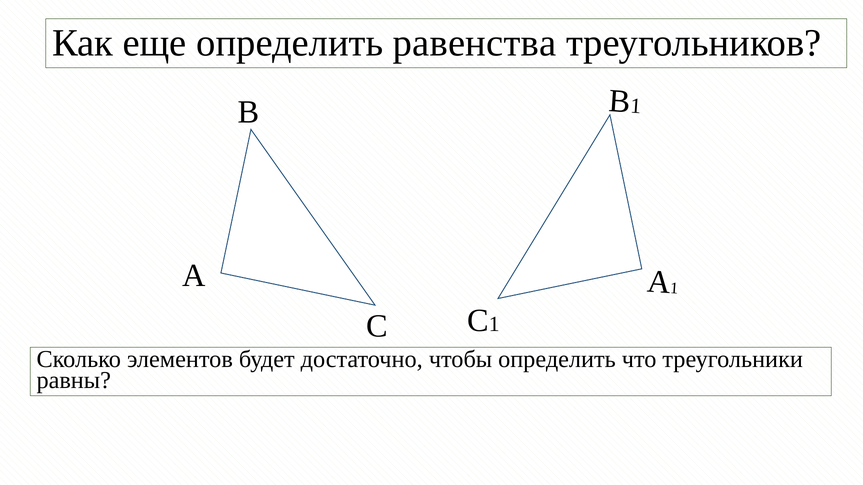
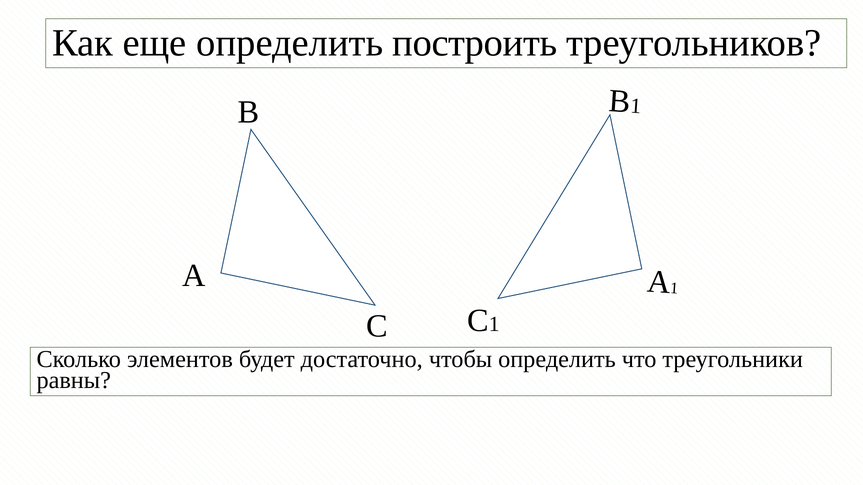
равенства: равенства -> построить (475, 43)
